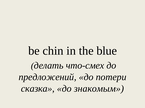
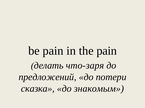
be chin: chin -> pain (53, 51)
the blue: blue -> pain (107, 51)
что-смех: что-смех -> что-заря (85, 66)
